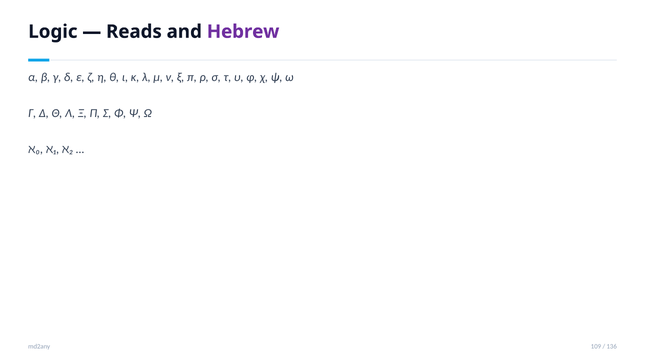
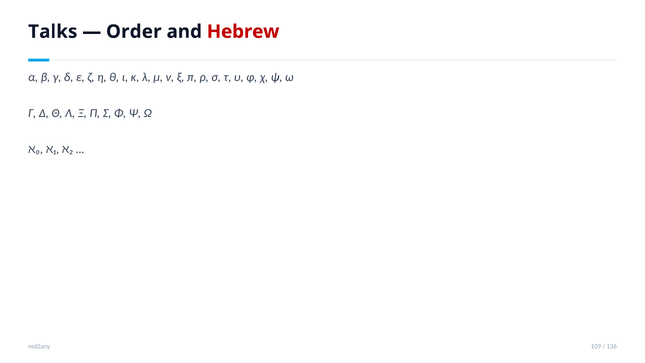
Logic: Logic -> Talks (53, 32)
Reads: Reads -> Order (134, 32)
Hebrew colour: purple -> red (243, 32)
